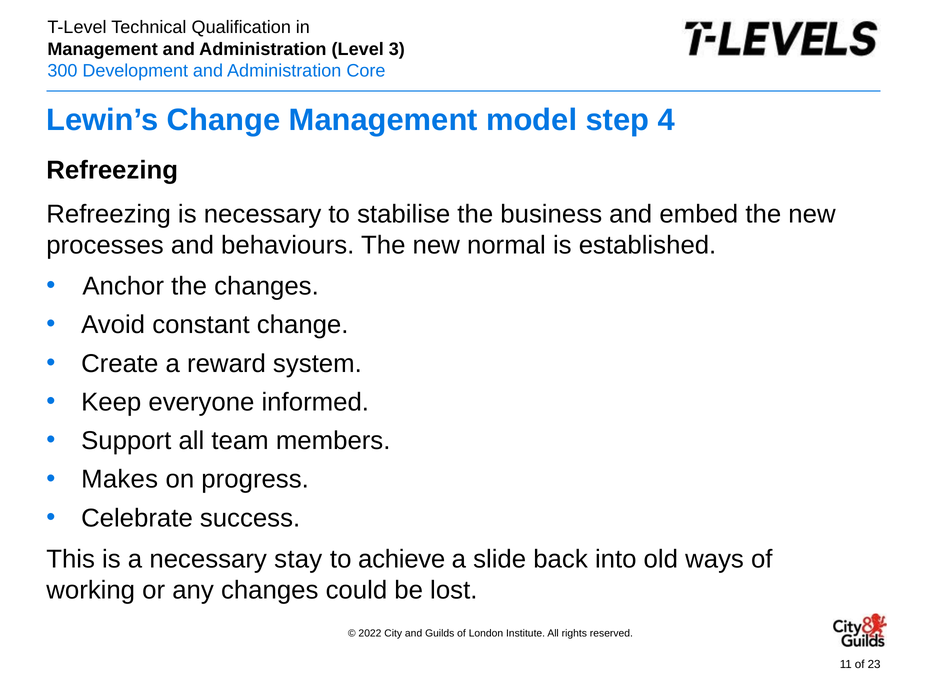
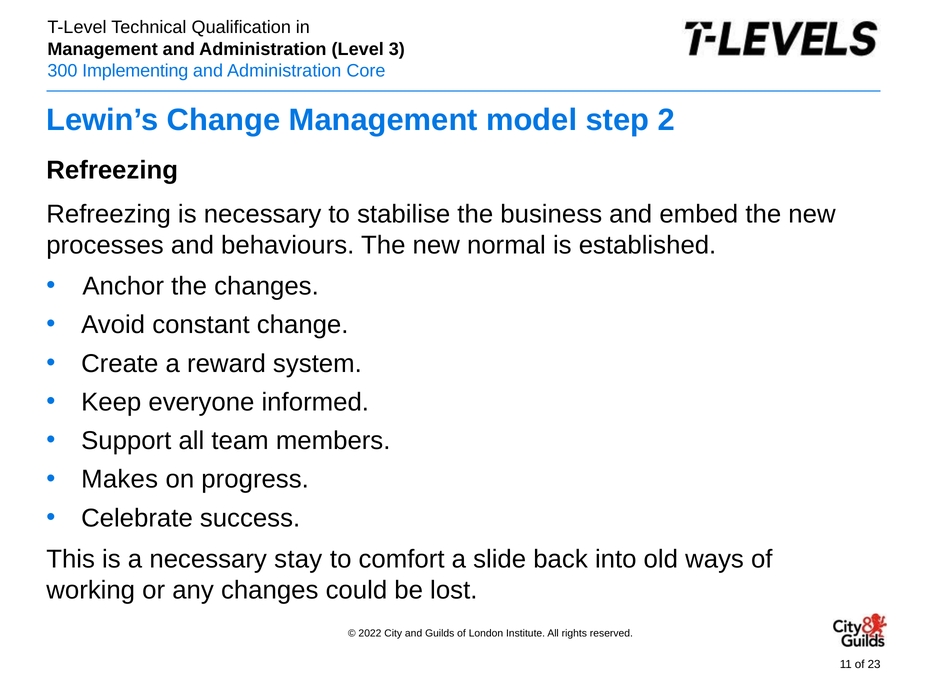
Development: Development -> Implementing (135, 71)
4: 4 -> 2 (666, 120)
achieve: achieve -> comfort (402, 560)
